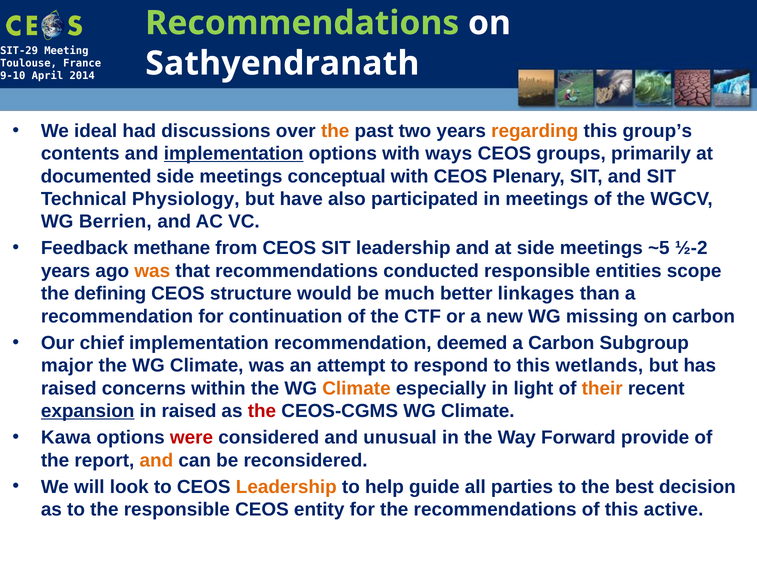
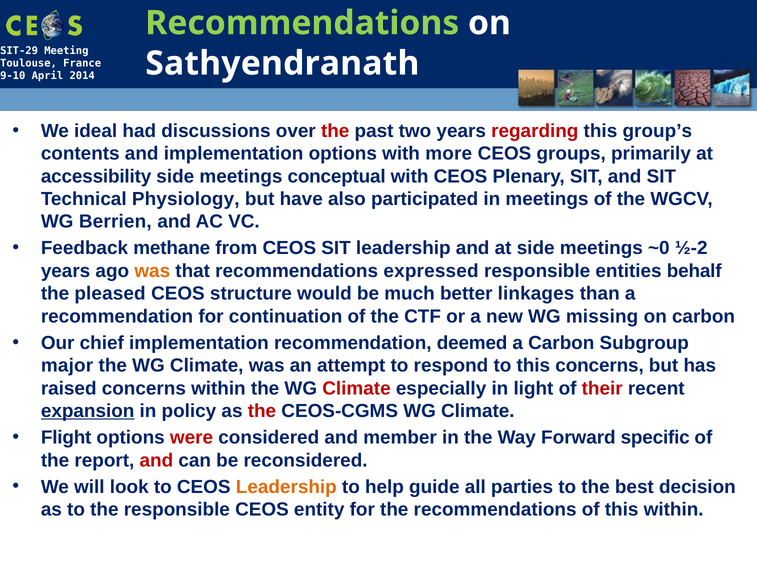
the colour: orange -> red (335, 131)
regarding colour: orange -> red (535, 131)
implementation underline: present -> none (234, 153)
ways: ways -> more (449, 153)
documented: documented -> accessibility (96, 176)
~5: ~5 -> ~0 (659, 248)
conducted: conducted -> expressed (431, 271)
scope: scope -> behalf (694, 271)
defining: defining -> pleased (110, 294)
this wetlands: wetlands -> concerns (600, 365)
Climate colour: orange -> red (356, 388)
their colour: orange -> red (602, 388)
in raised: raised -> policy (189, 411)
Kawa: Kawa -> Flight (66, 437)
unusual: unusual -> member (400, 437)
provide: provide -> specific (655, 437)
and colour: orange -> red (156, 460)
this active: active -> within (674, 509)
